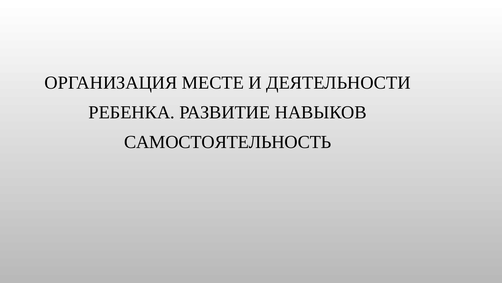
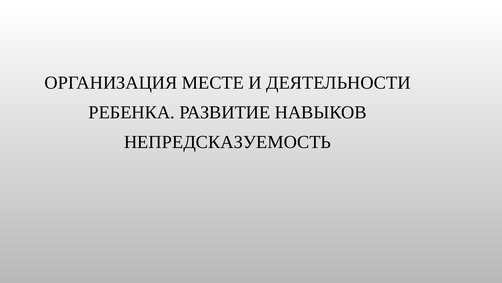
САМОСТОЯТЕЛЬНОСТЬ: САМОСТОЯТЕЛЬНОСТЬ -> НЕПРЕДСКАЗУЕМОСТЬ (228, 142)
